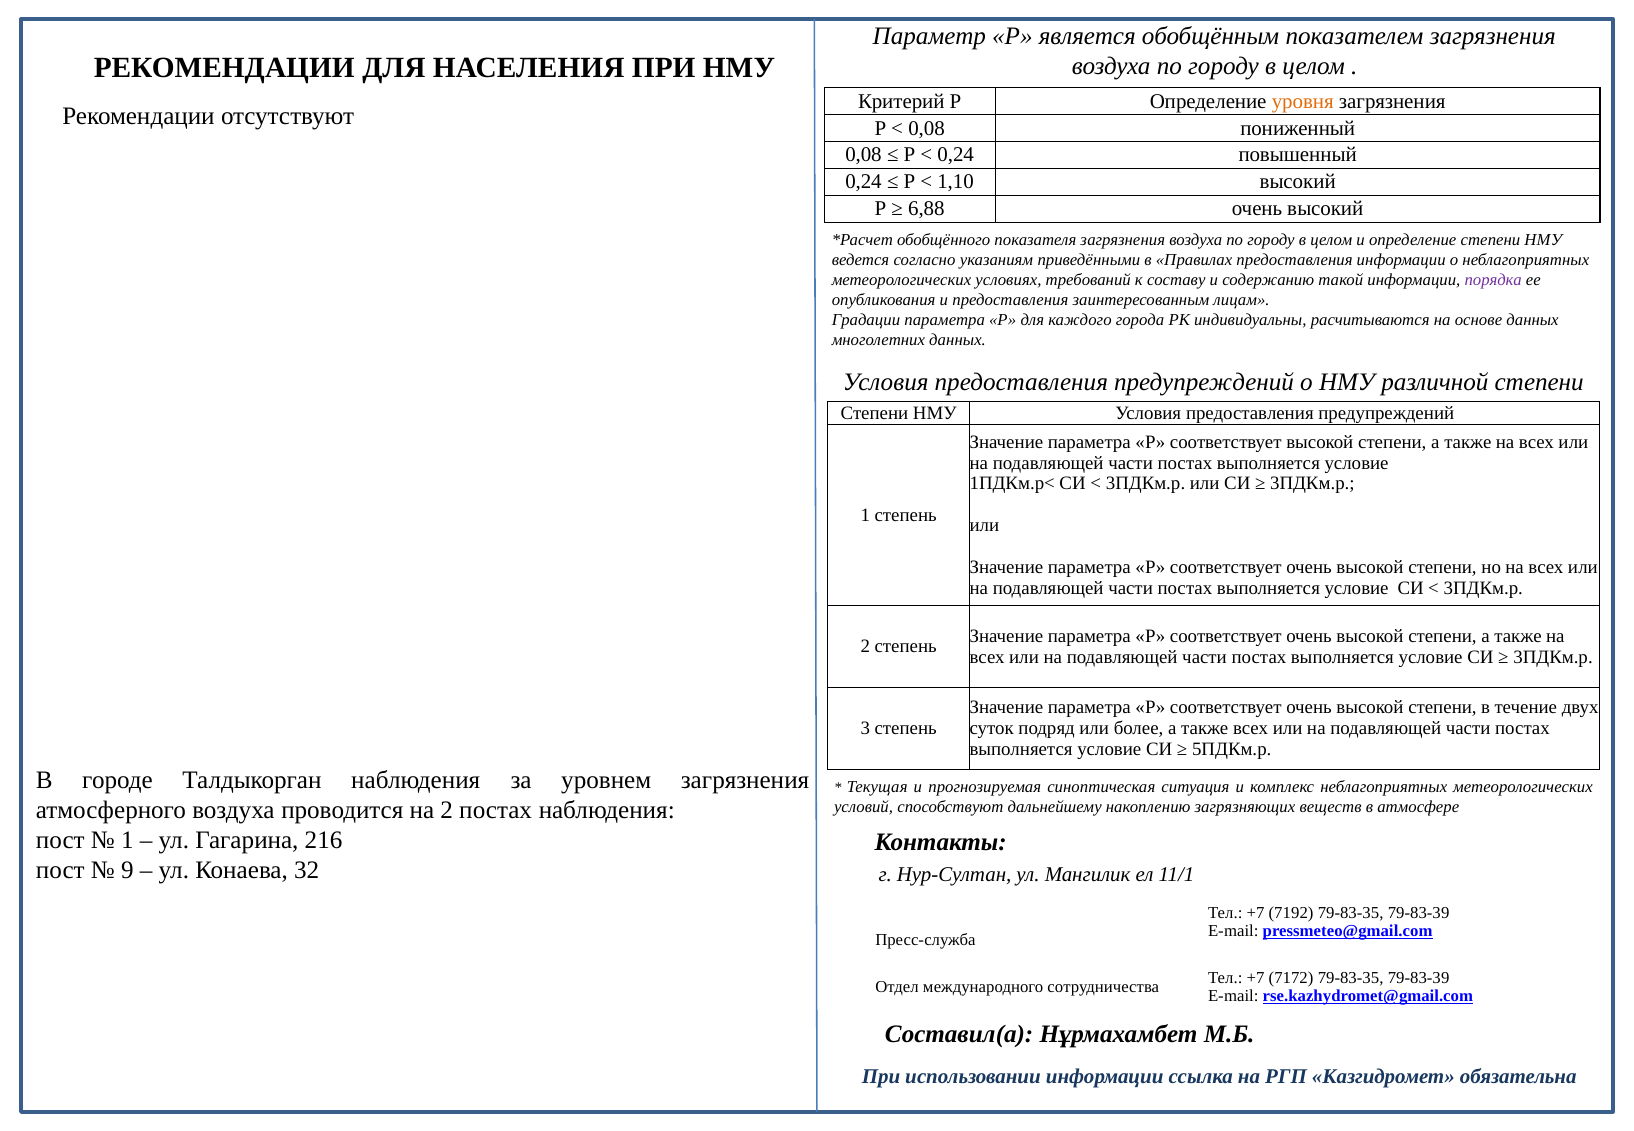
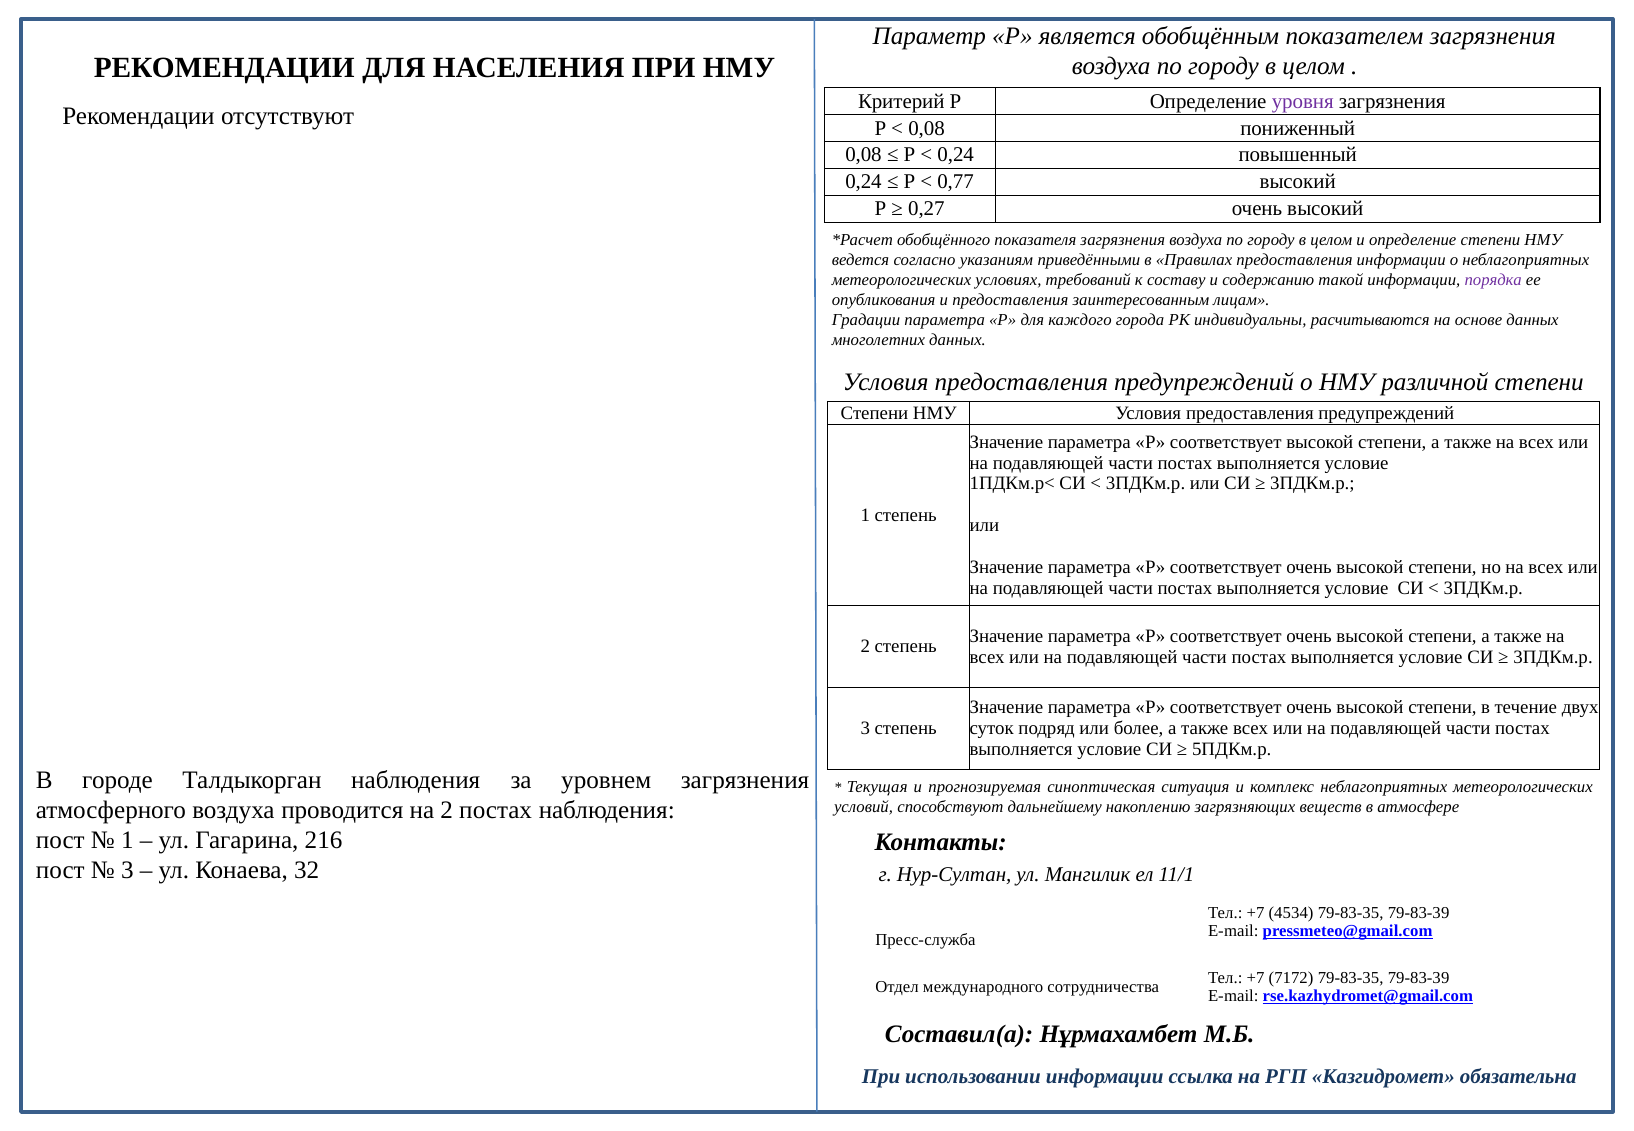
уровня colour: orange -> purple (1303, 101)
1,10: 1,10 -> 0,77 (956, 182)
6,88: 6,88 -> 0,27 (926, 209)
9: 9 -> 3 (127, 870)
7192: 7192 -> 4534 (1291, 913)
